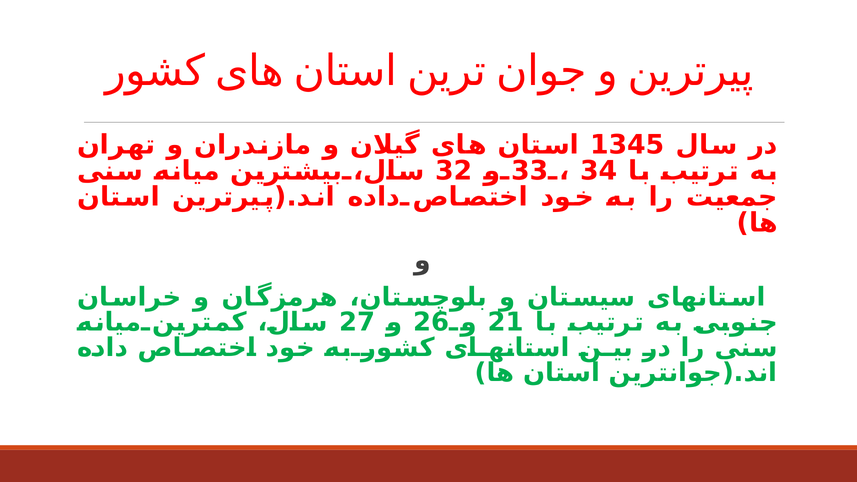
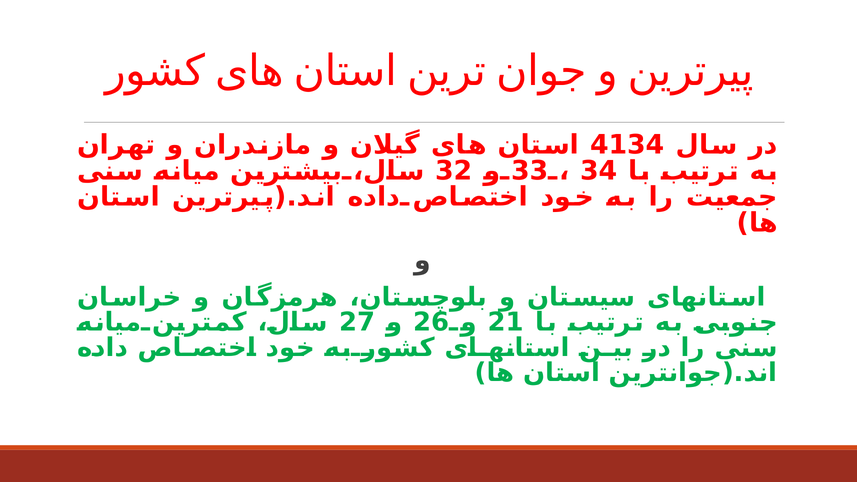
1345: 1345 -> 4134 (627, 145)
